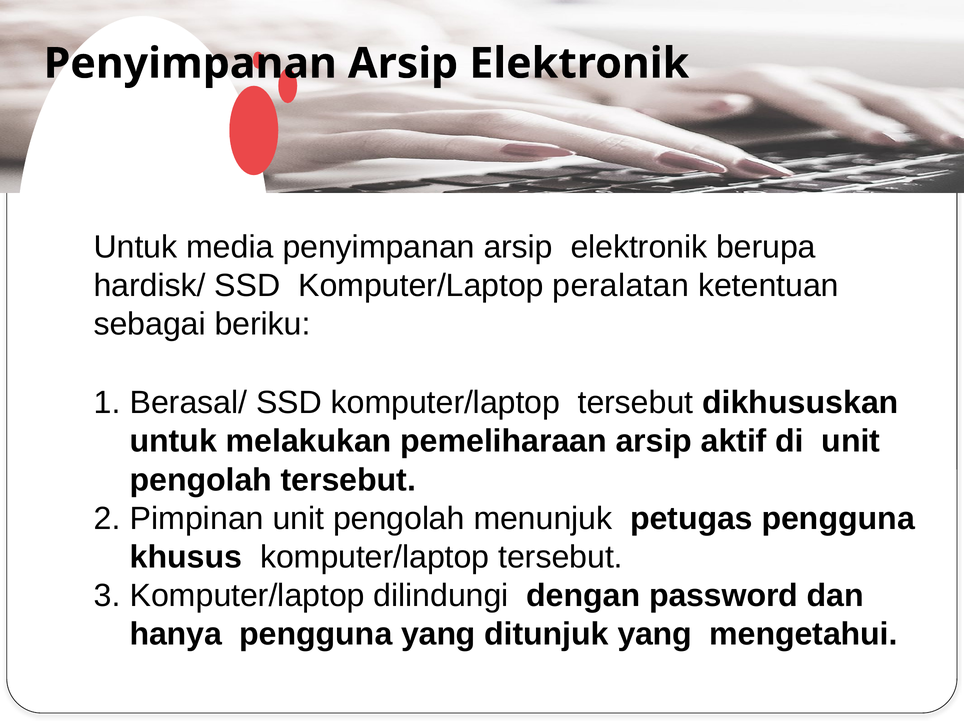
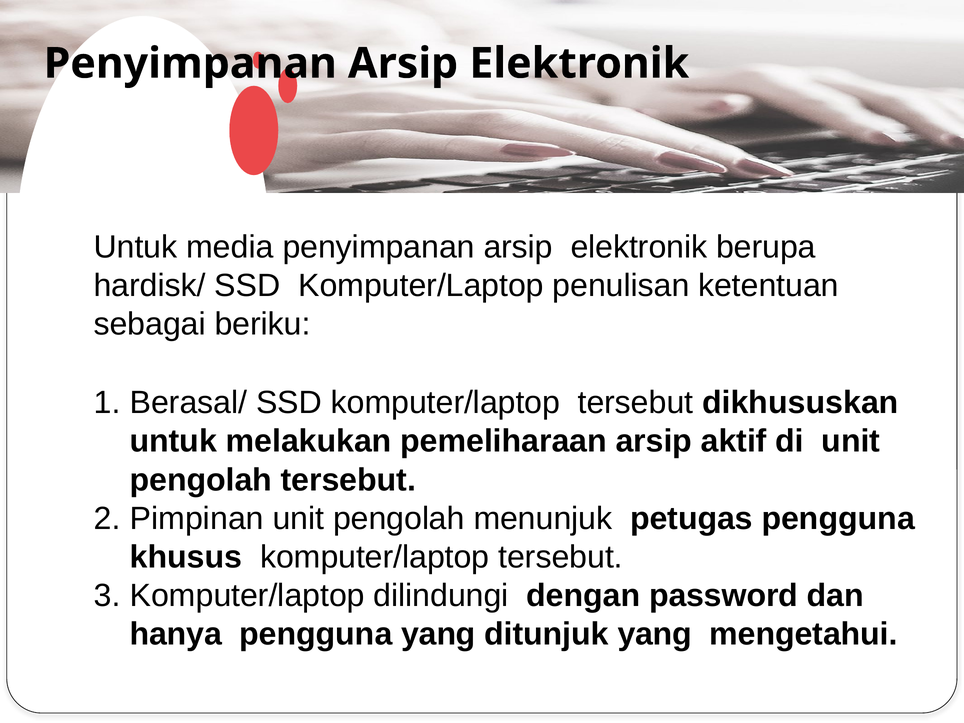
peralatan: peralatan -> penulisan (621, 286)
